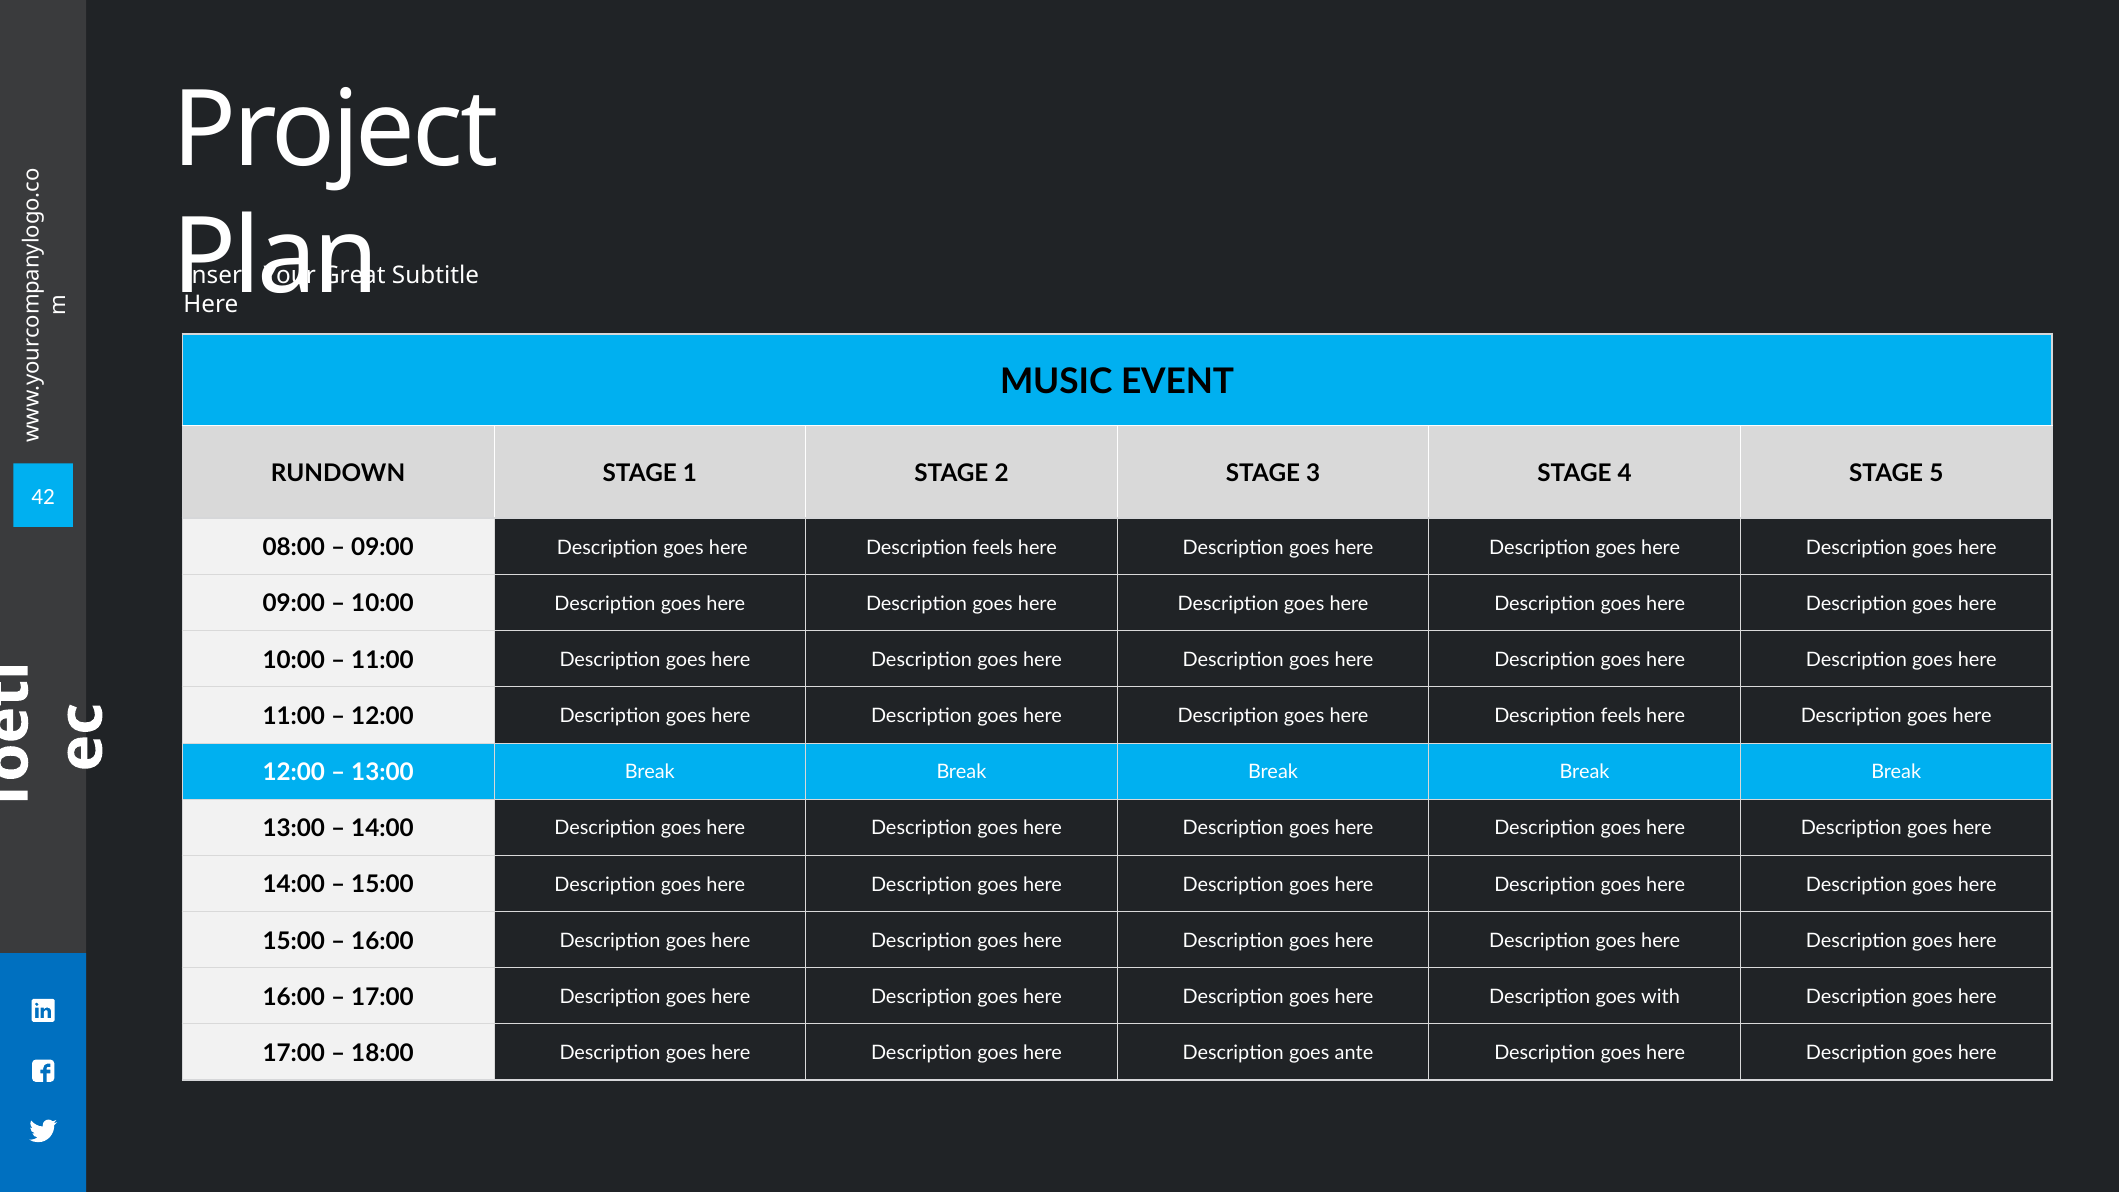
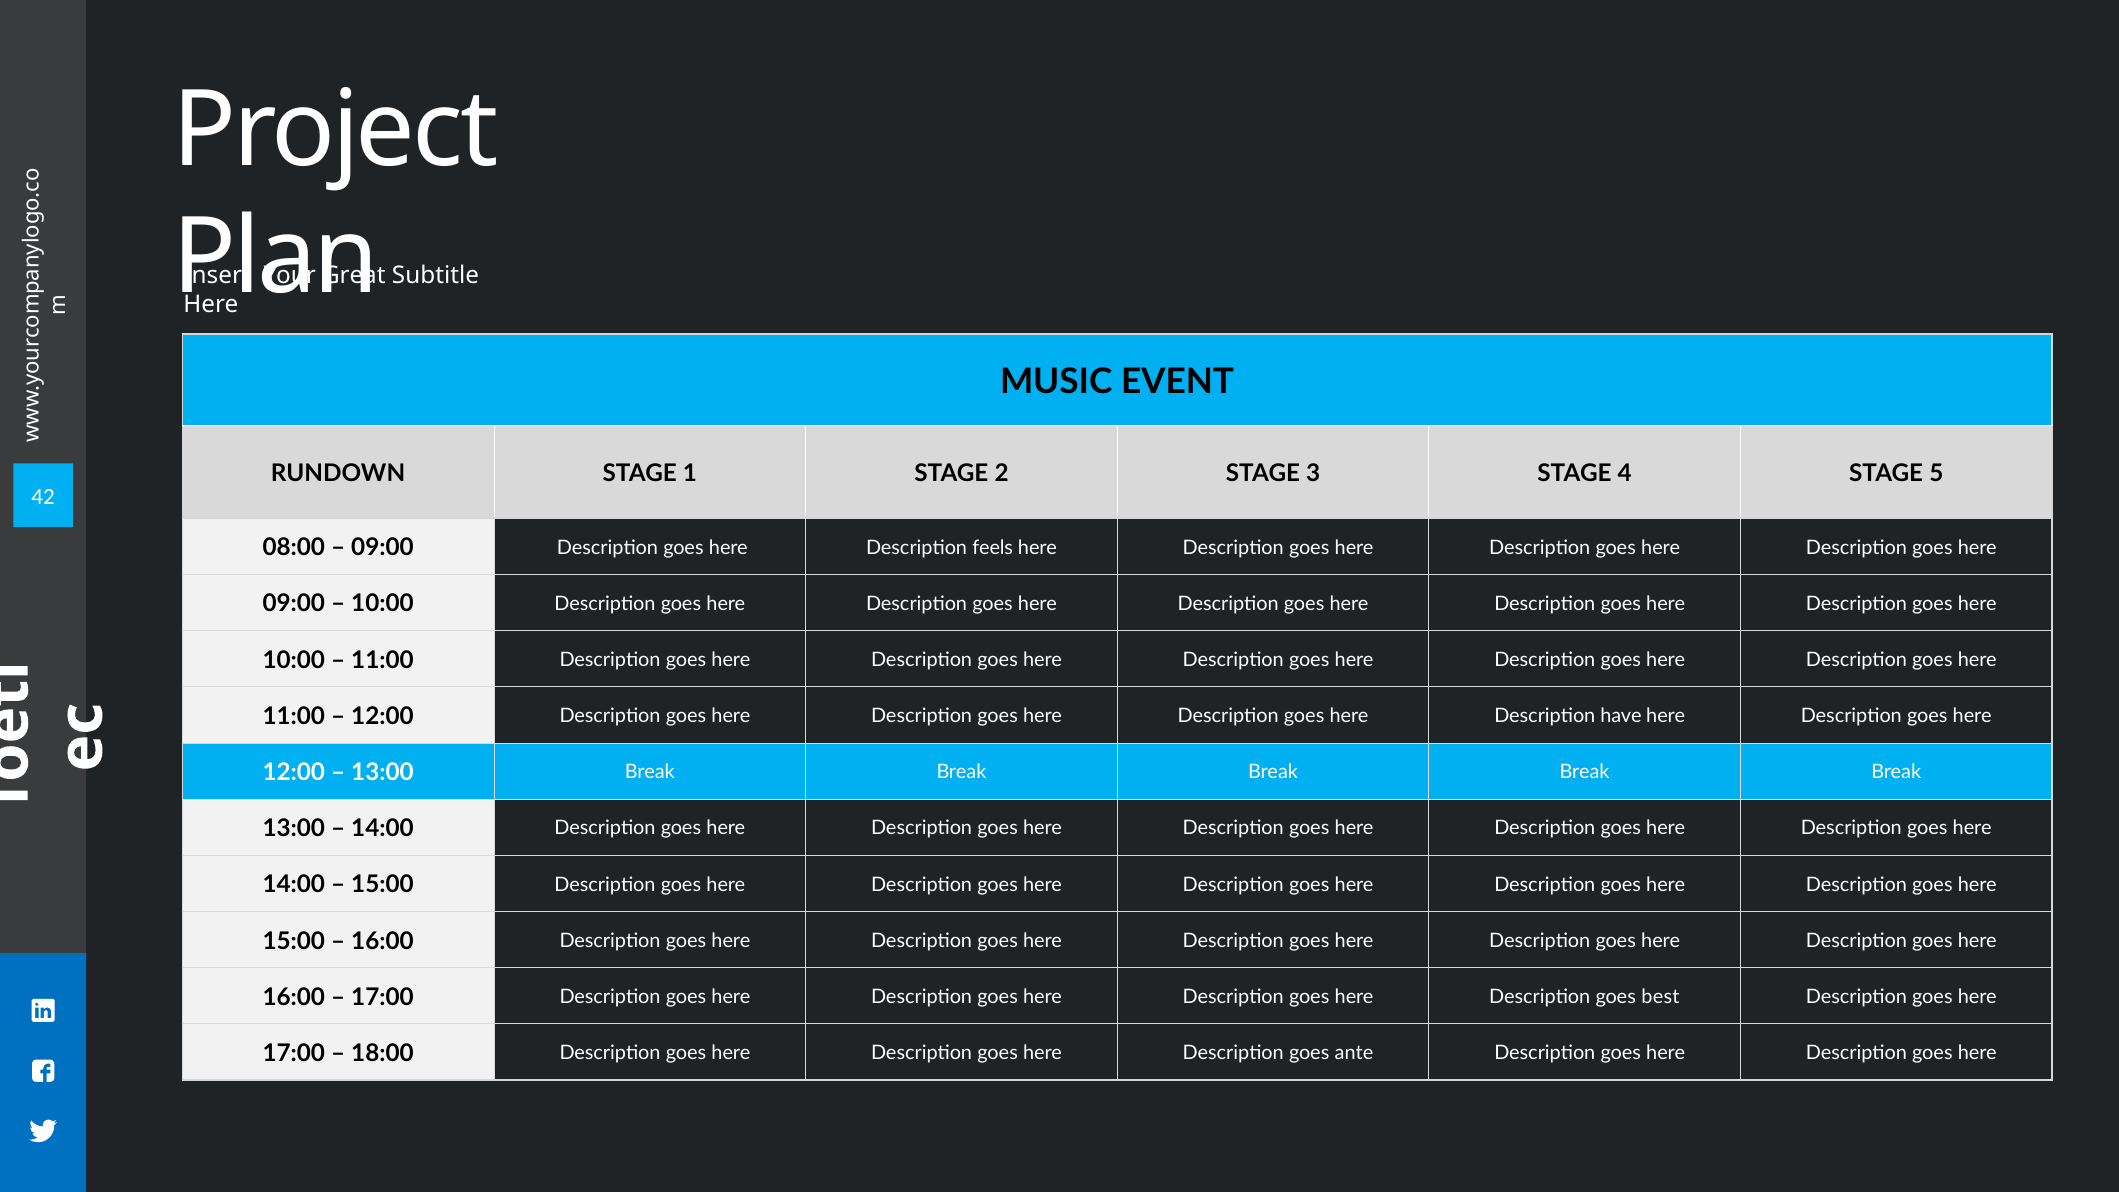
feels: feels -> have (1621, 716)
with: with -> best (1660, 997)
